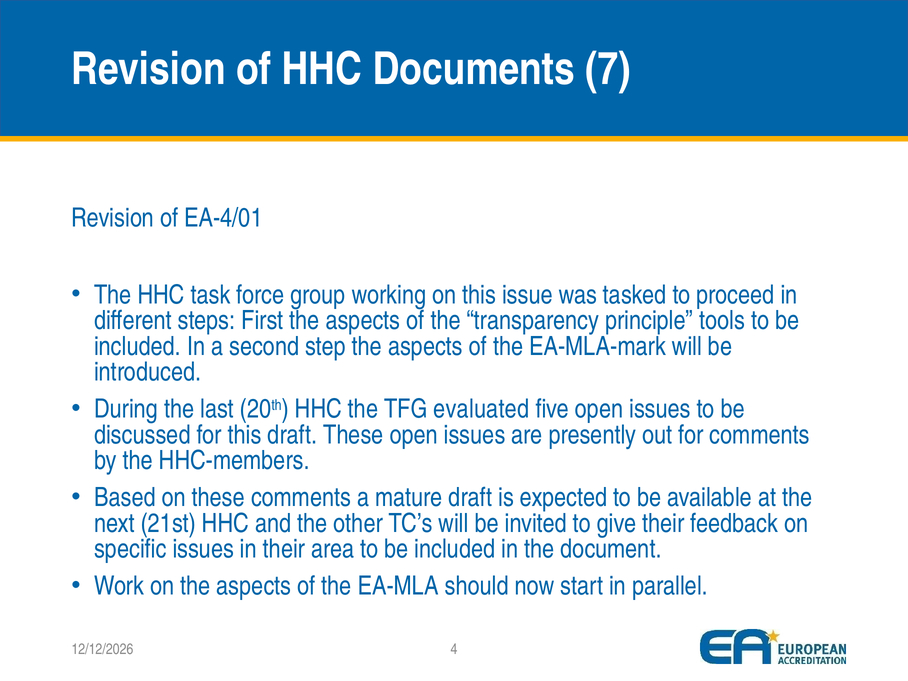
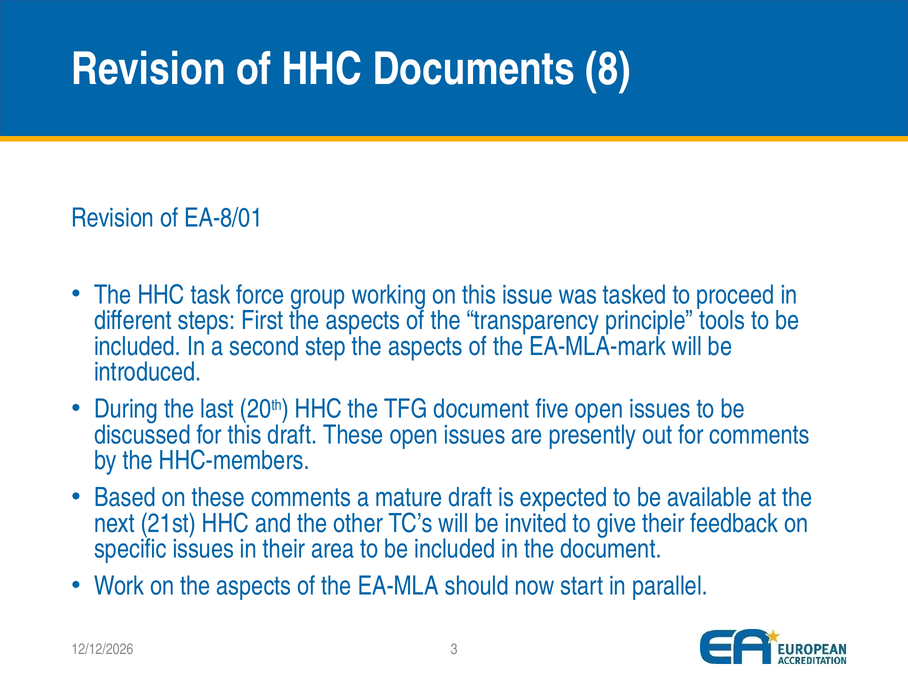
7: 7 -> 8 (608, 69)
EA-4/01: EA-4/01 -> EA-8/01 (223, 218)
TFG evaluated: evaluated -> document (481, 409)
4: 4 -> 3 (454, 649)
